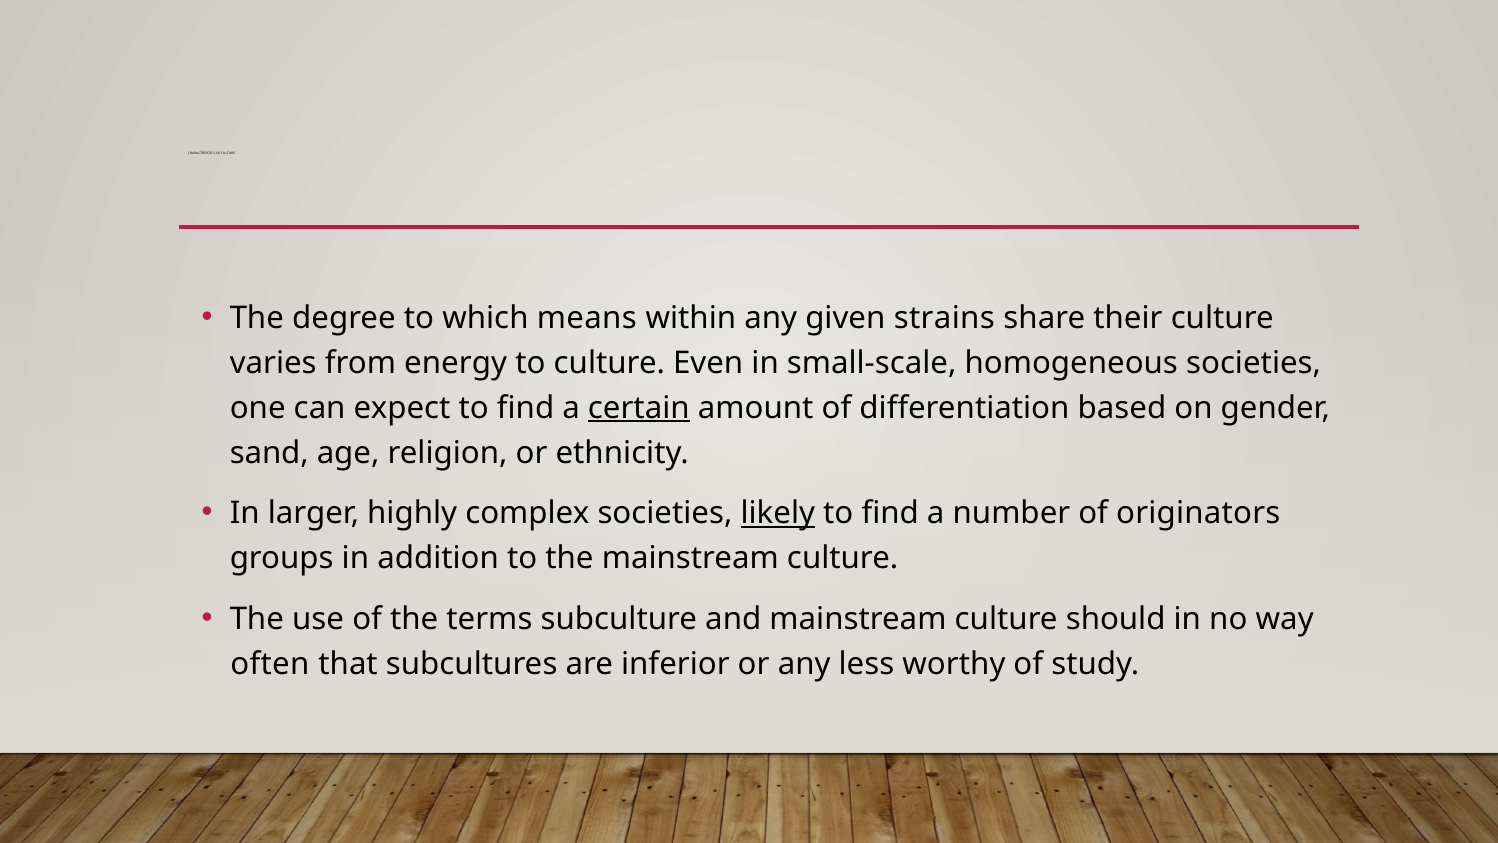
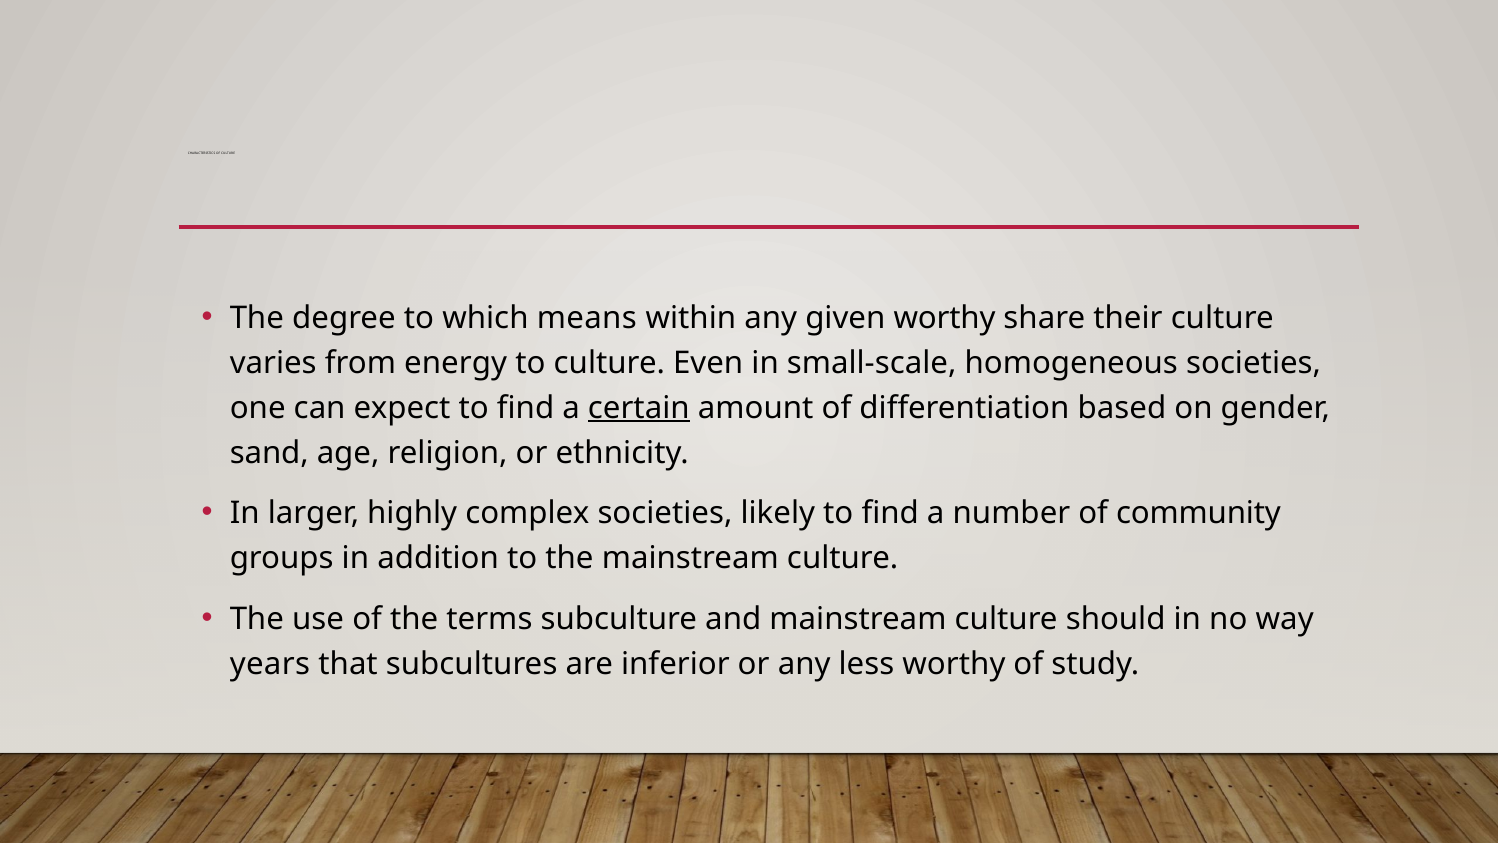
given strains: strains -> worthy (945, 318)
likely underline: present -> none (778, 513)
originators: originators -> community (1198, 513)
often: often -> years (270, 664)
